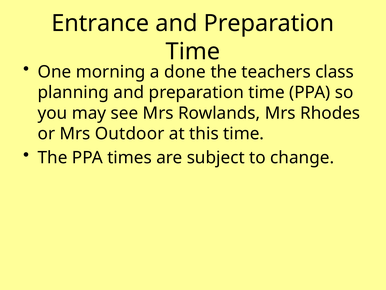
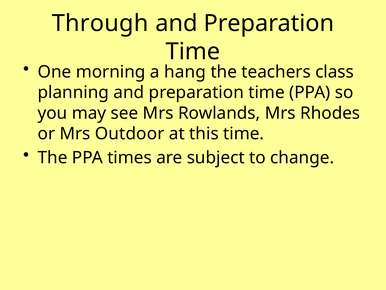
Entrance: Entrance -> Through (100, 23)
done: done -> hang (185, 72)
